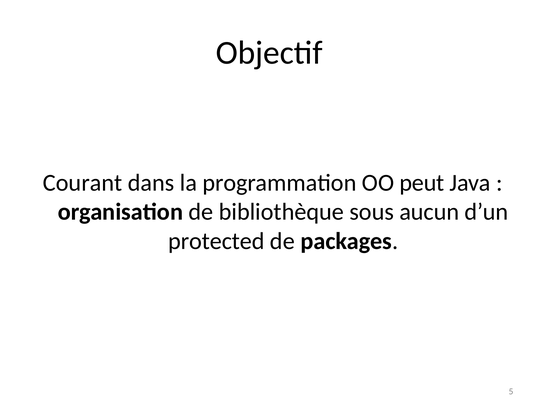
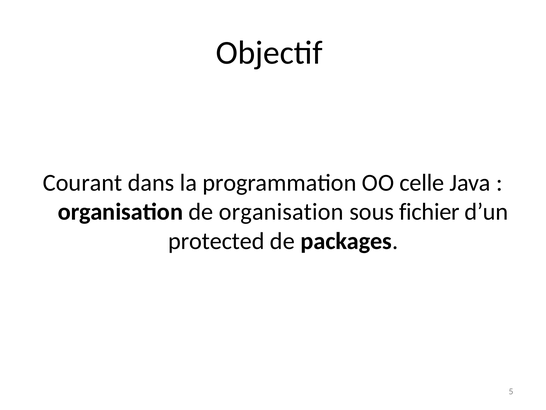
peut: peut -> celle (422, 183)
de bibliothèque: bibliothèque -> organisation (281, 212)
aucun: aucun -> fichier (429, 212)
